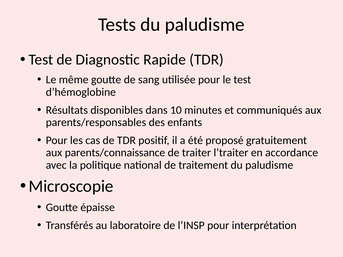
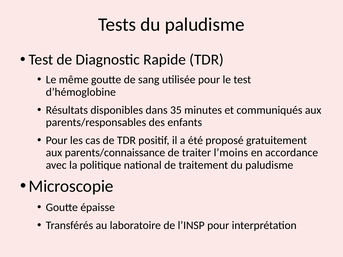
10: 10 -> 35 (176, 110)
l’traiter: l’traiter -> l’moins (231, 153)
